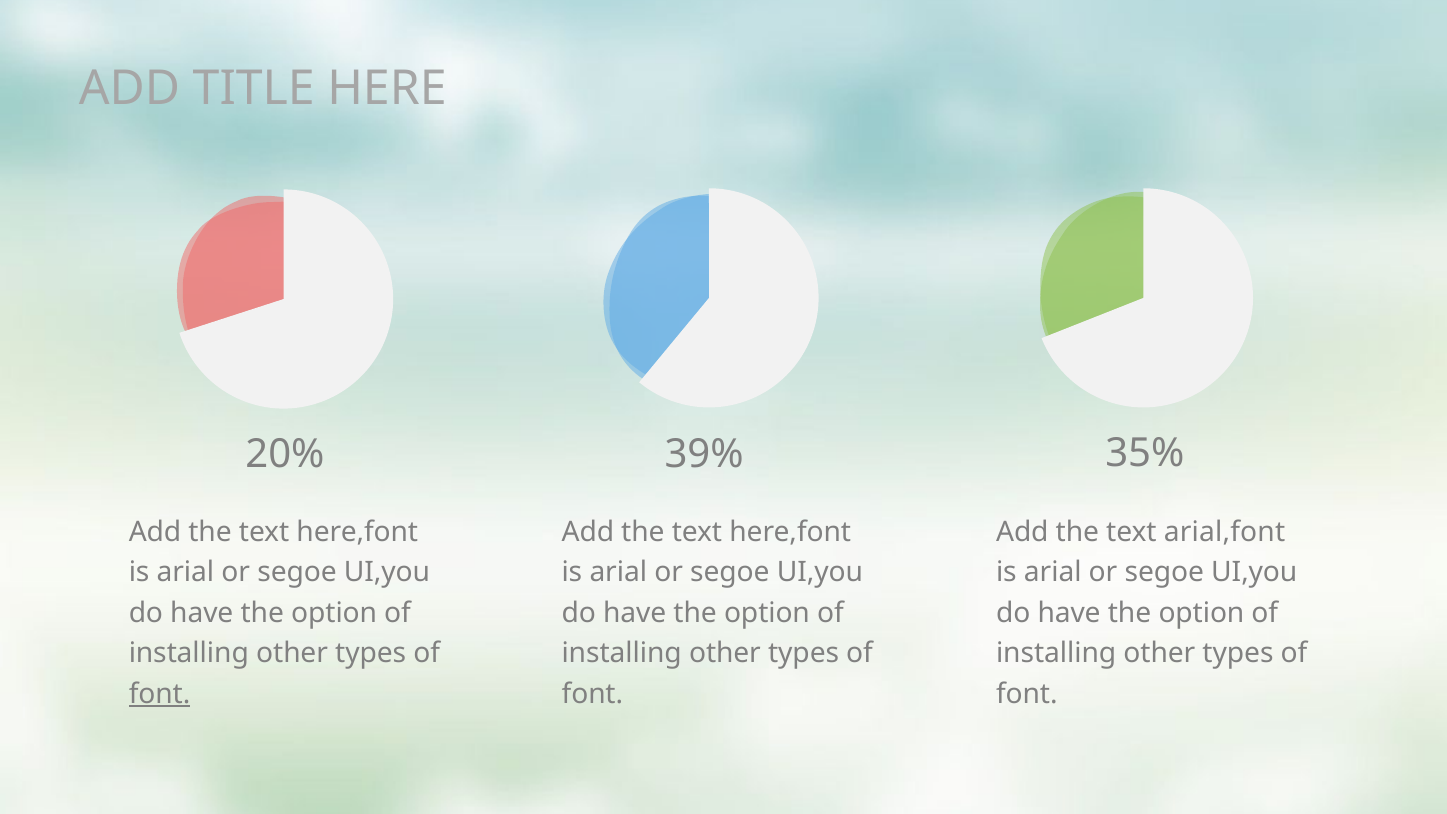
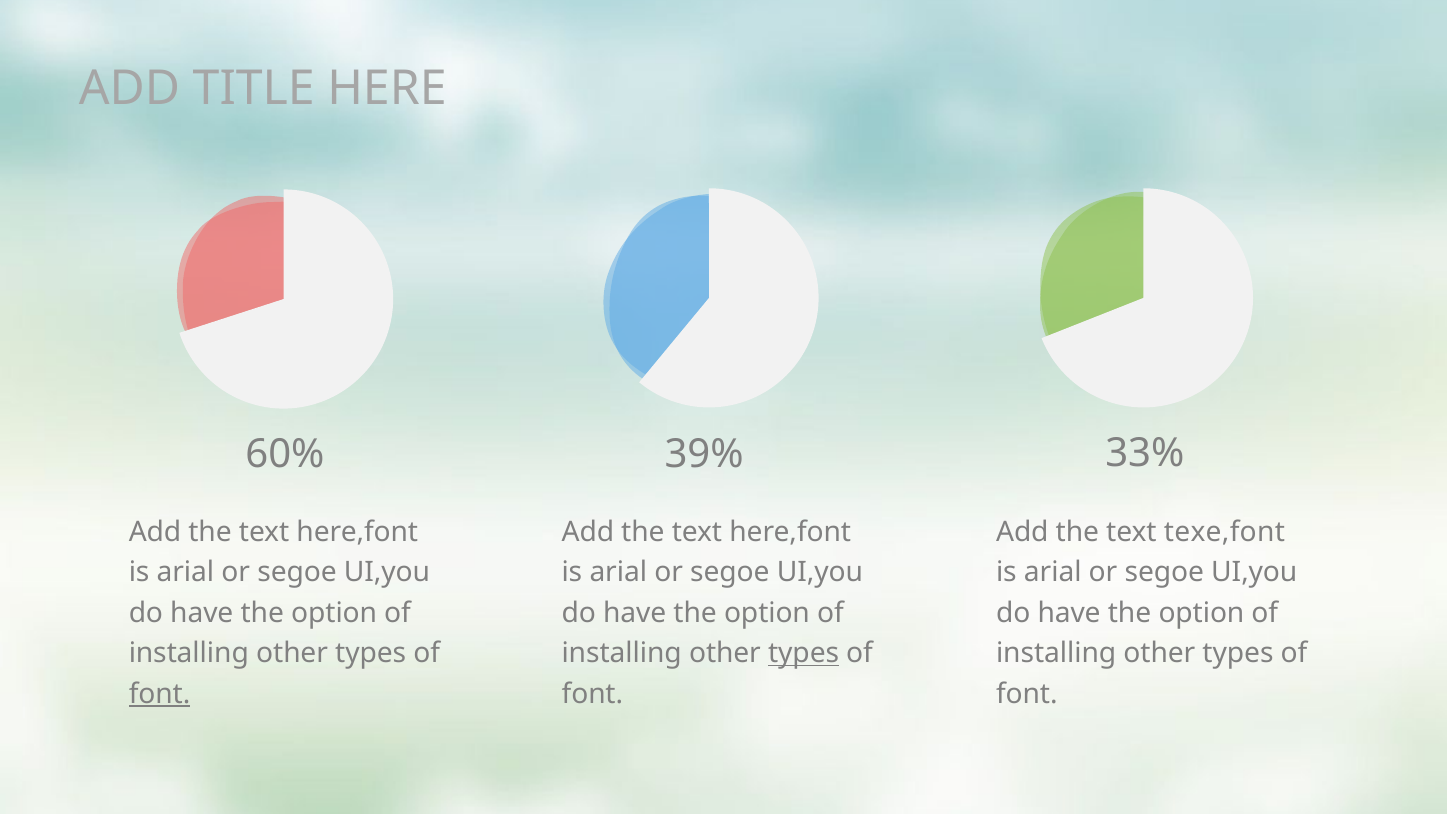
20%: 20% -> 60% (285, 454)
35%: 35% -> 33% (1145, 453)
arial,font: arial,font -> texe,font (1224, 532)
types underline: none -> present (804, 653)
